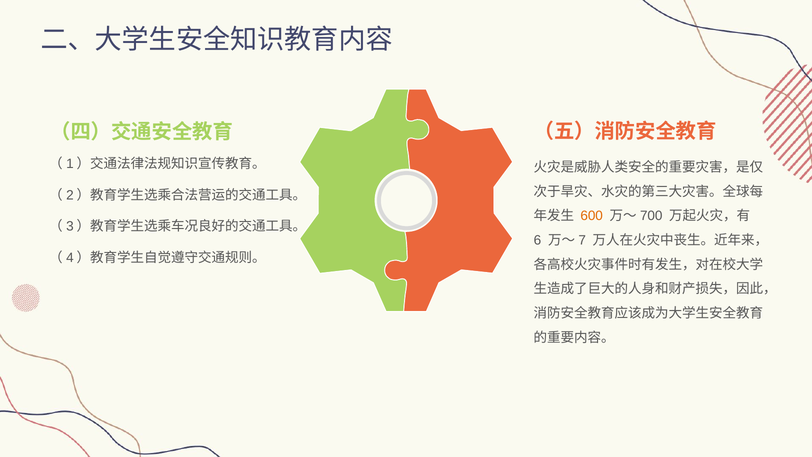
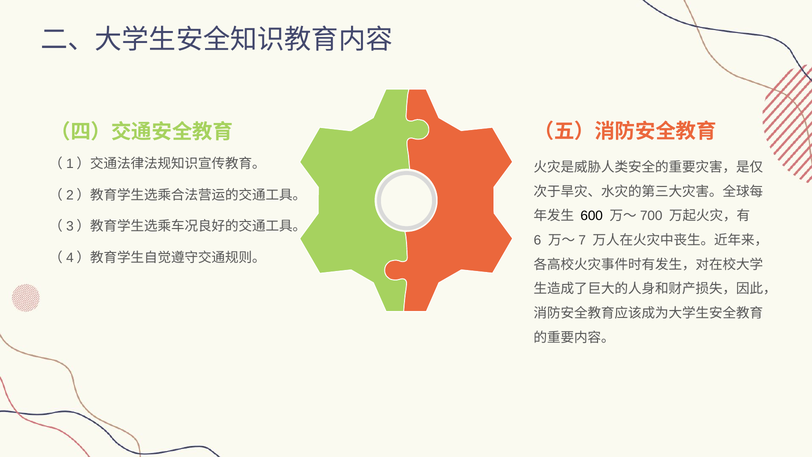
600 colour: orange -> black (592, 216)
